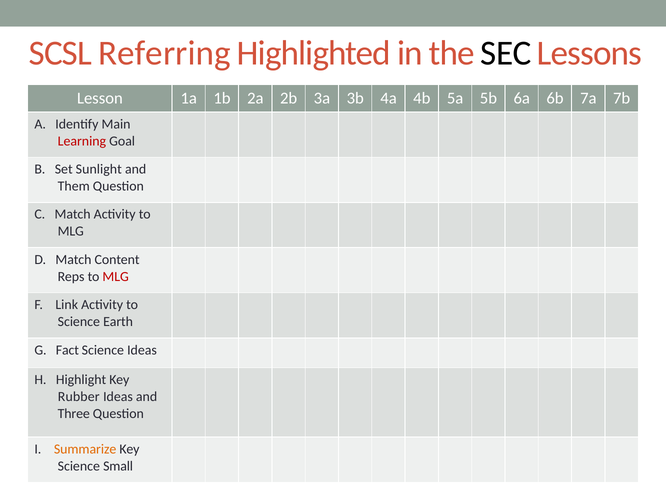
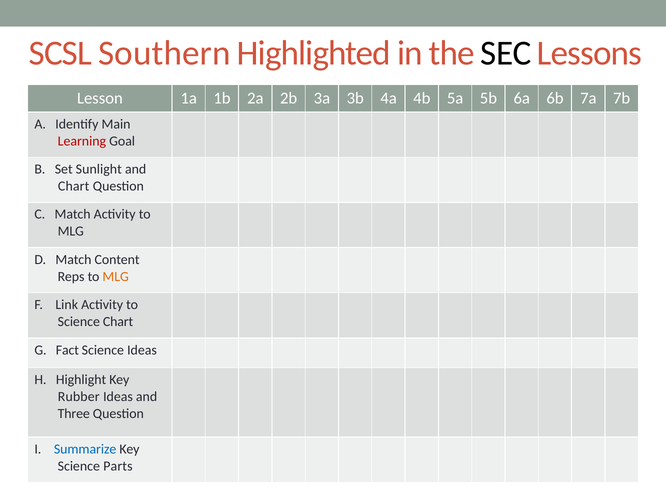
Referring: Referring -> Southern (164, 53)
Them: Them -> Chart (74, 186)
MLG colour: red -> orange (116, 277)
Science Earth: Earth -> Chart (118, 322)
Summarize colour: orange -> blue (85, 449)
Small: Small -> Parts (118, 466)
